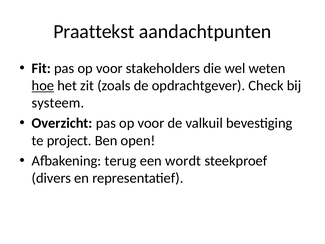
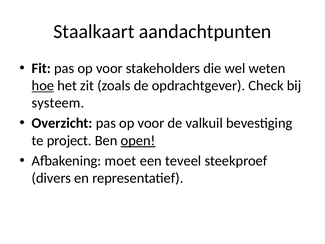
Praattekst: Praattekst -> Staalkaart (94, 31)
open underline: none -> present (138, 140)
terug: terug -> moet (120, 161)
wordt: wordt -> teveel (183, 161)
